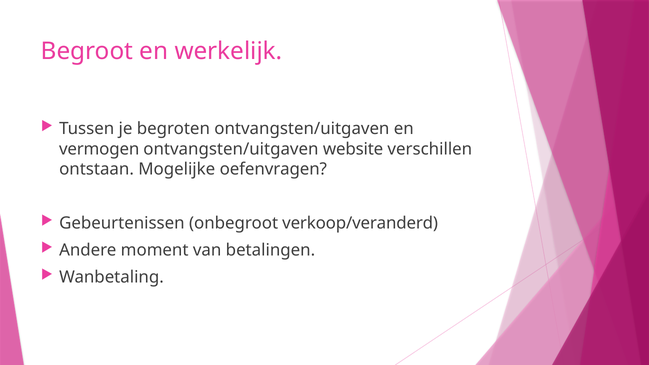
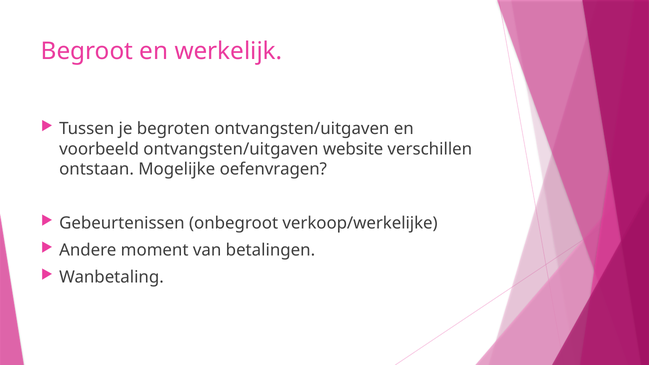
vermogen: vermogen -> voorbeeld (99, 149)
verkoop/veranderd: verkoop/veranderd -> verkoop/werkelijke (360, 223)
